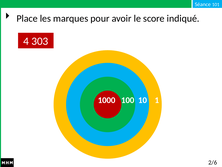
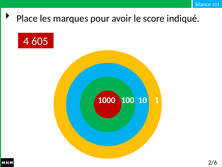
303: 303 -> 605 (40, 41)
